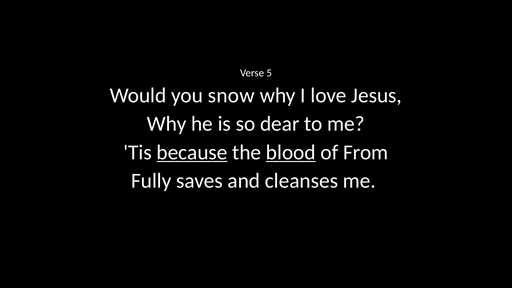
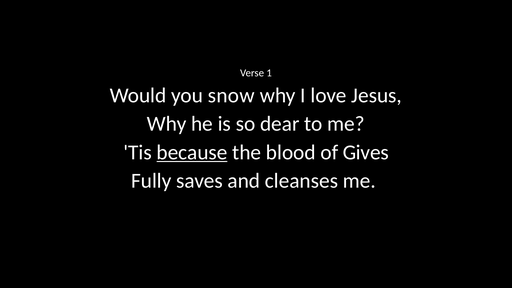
5: 5 -> 1 (269, 73)
blood underline: present -> none (291, 152)
From: From -> Gives (366, 152)
